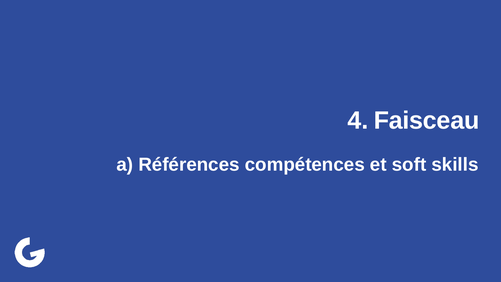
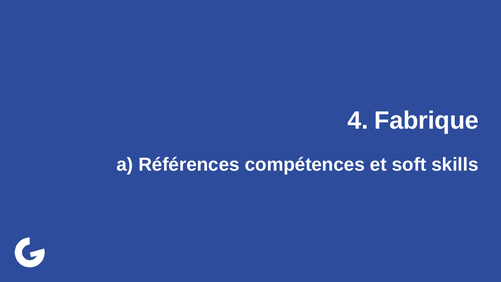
Faisceau: Faisceau -> Fabrique (427, 120)
